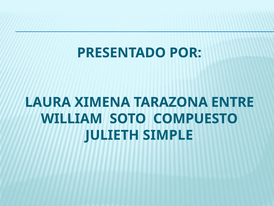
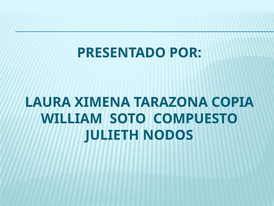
ENTRE: ENTRE -> COPIA (233, 102)
SIMPLE: SIMPLE -> NODOS (168, 135)
